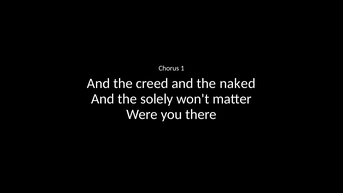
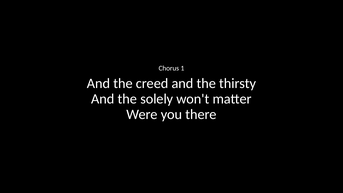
naked: naked -> thirsty (238, 83)
